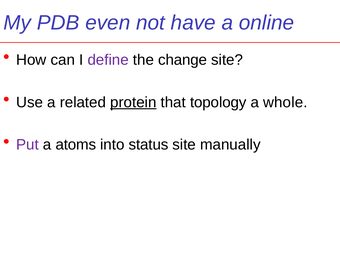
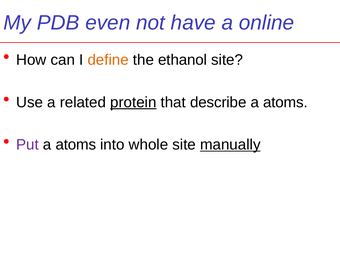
define colour: purple -> orange (108, 60)
change: change -> ethanol (183, 60)
topology: topology -> describe (218, 102)
whole: whole -> atoms (285, 102)
status: status -> whole (148, 145)
manually underline: none -> present (230, 145)
